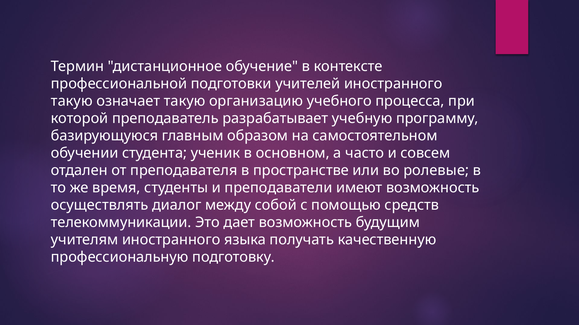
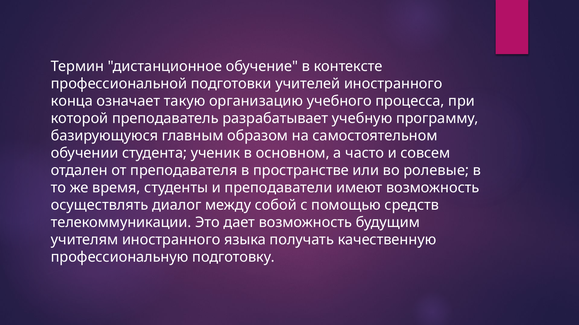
такую: такую -> конца (72, 101)
